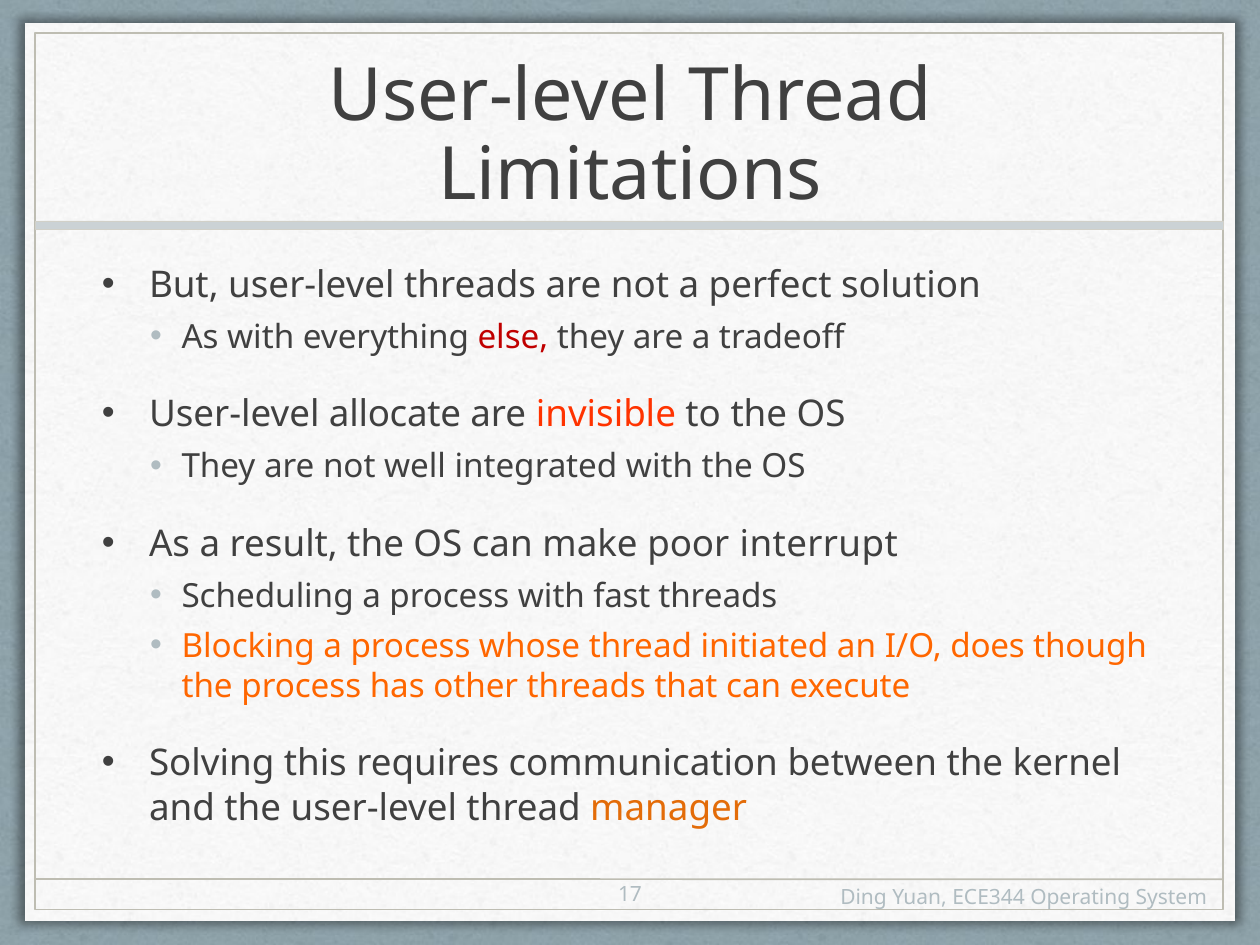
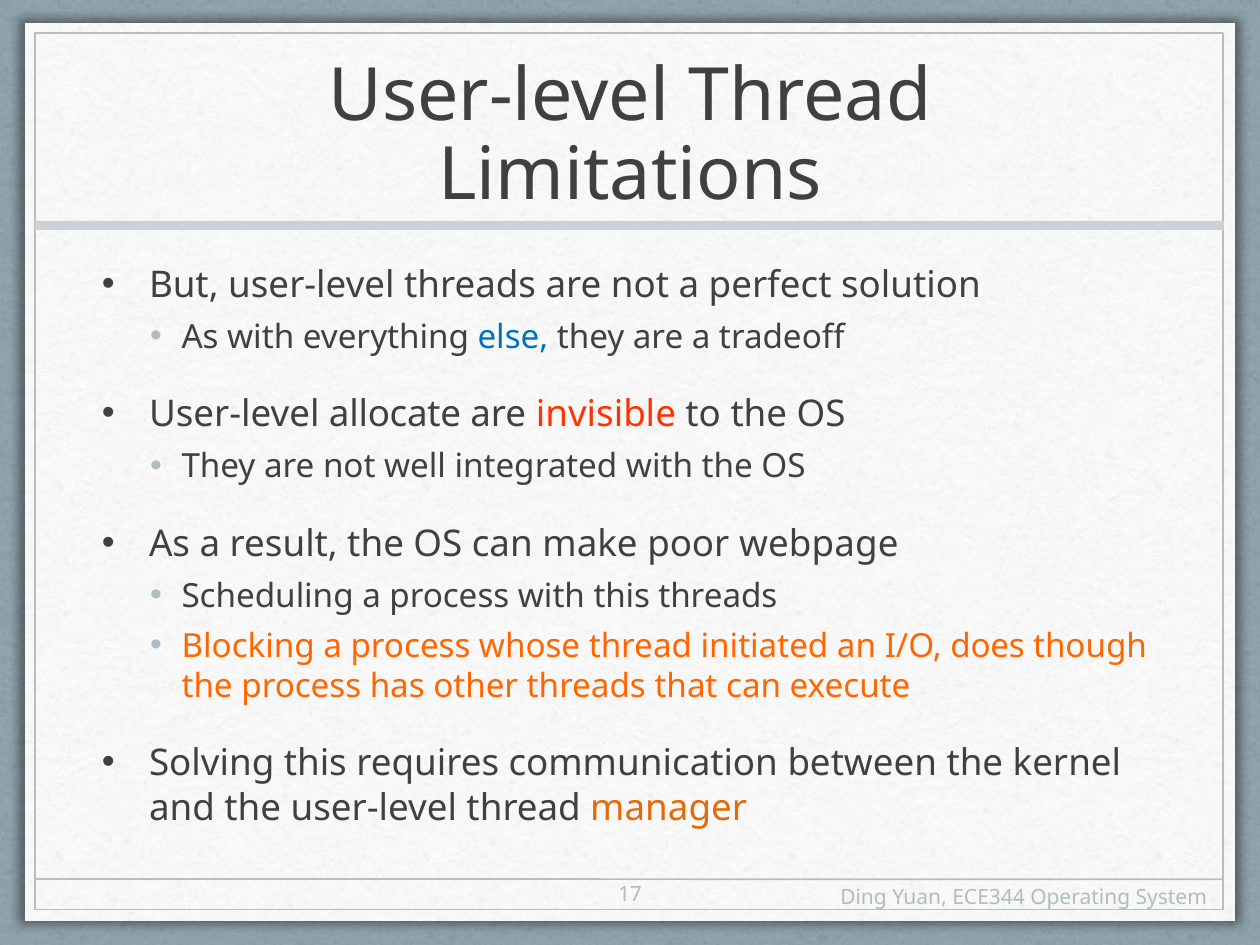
else colour: red -> blue (513, 337)
interrupt: interrupt -> webpage (819, 544)
with fast: fast -> this (622, 596)
